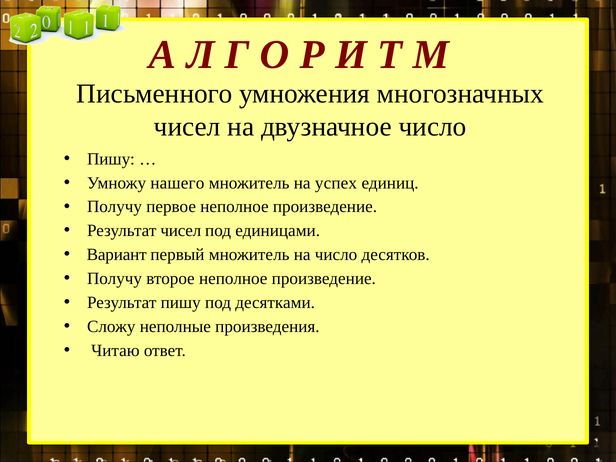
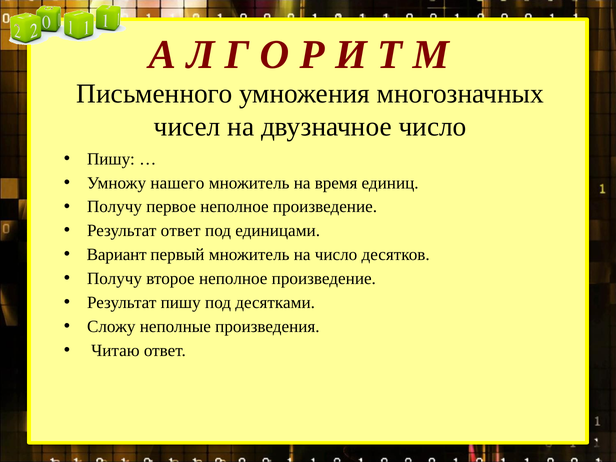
успех: успех -> время (336, 183)
Результат чисел: чисел -> ответ (181, 231)
